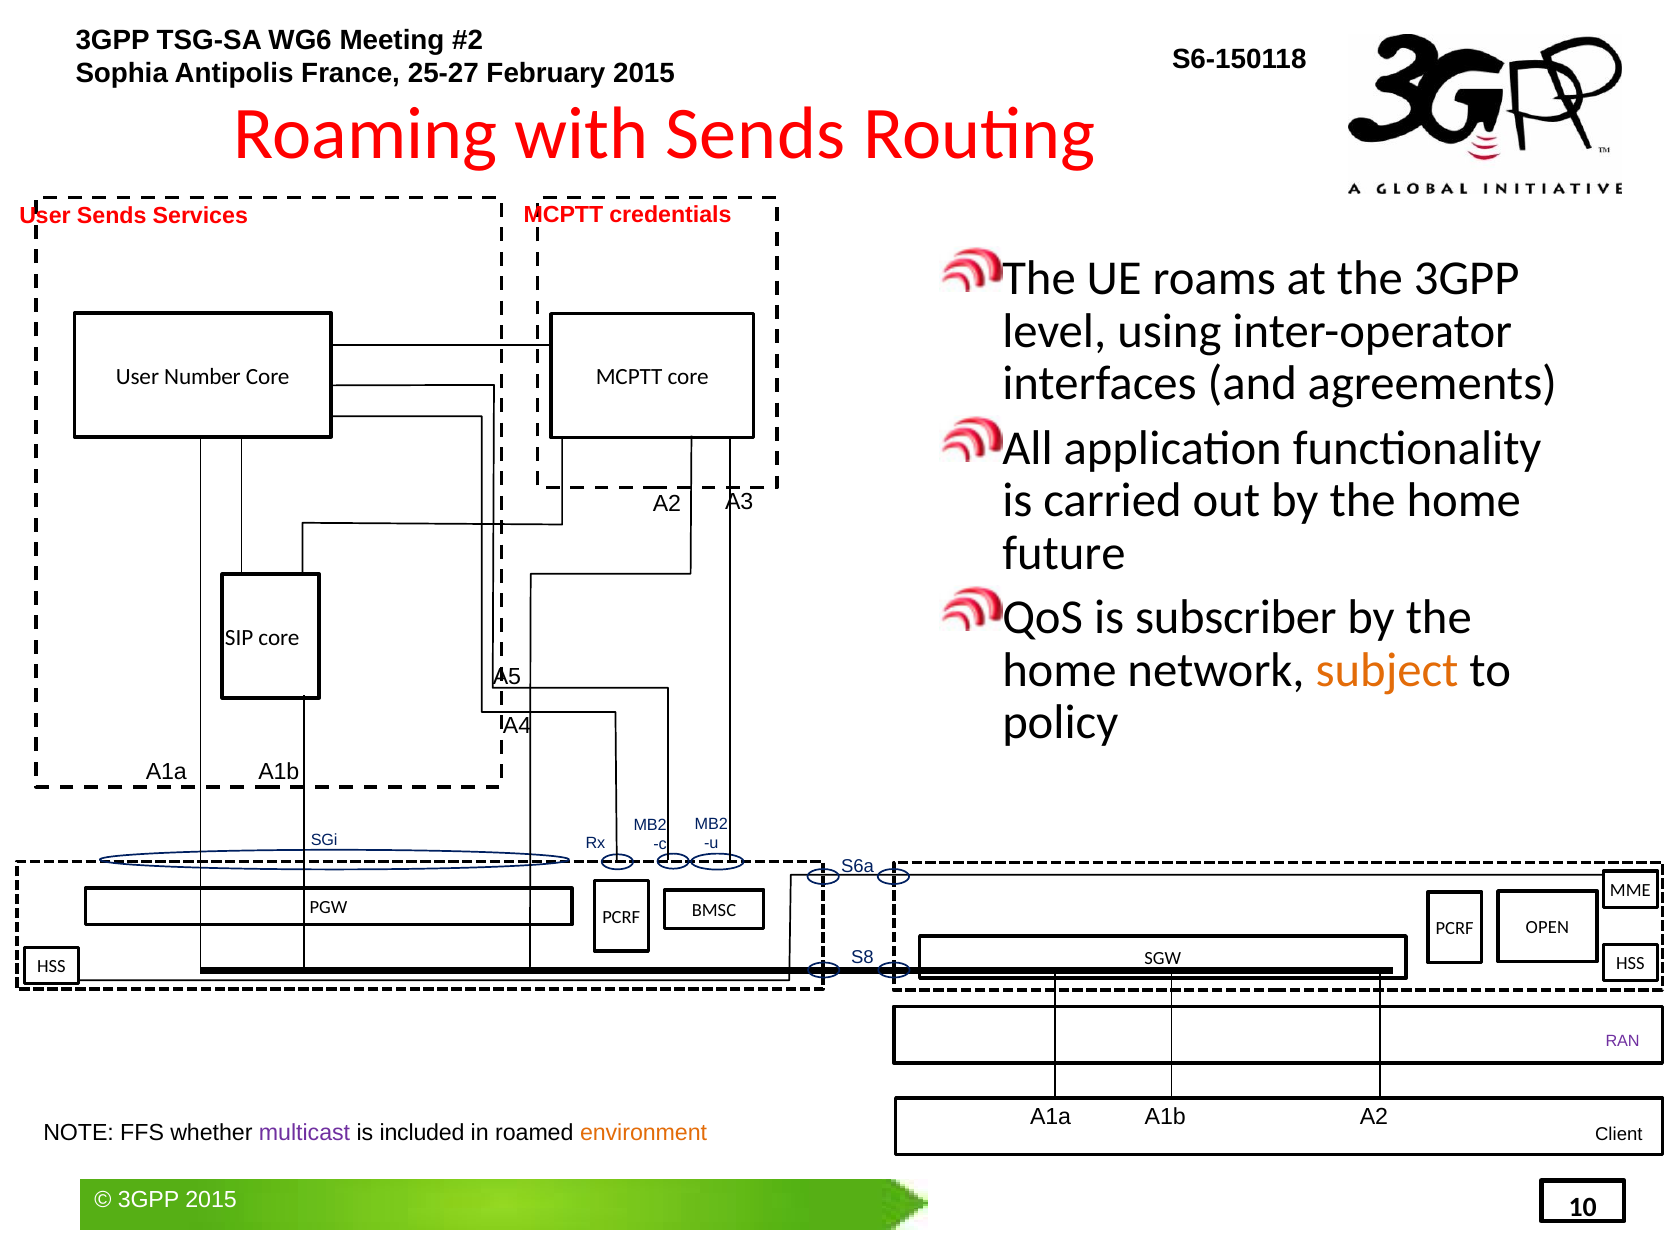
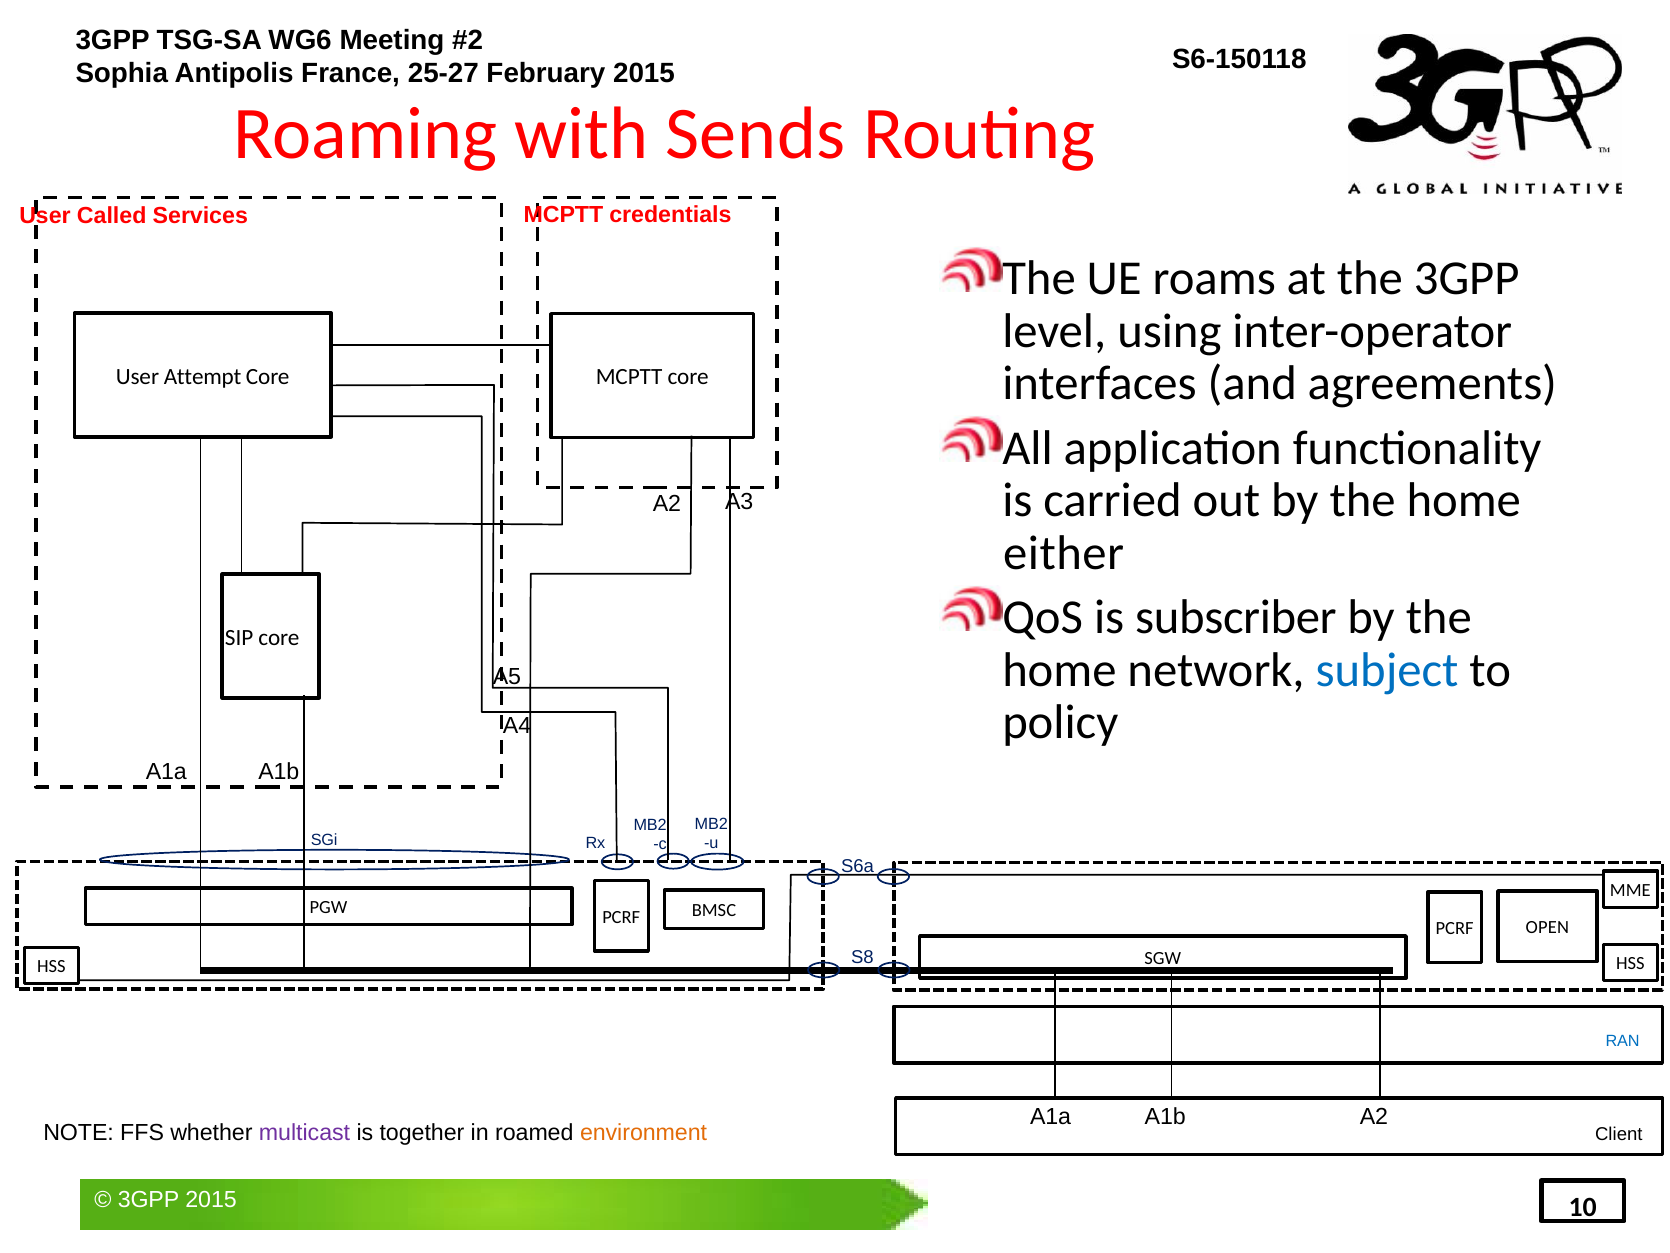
User Sends: Sends -> Called (112, 216)
Number: Number -> Attempt (203, 376)
future: future -> either (1064, 553)
subject colour: orange -> blue (1387, 670)
RAN colour: purple -> blue (1623, 1041)
included: included -> together (422, 1133)
